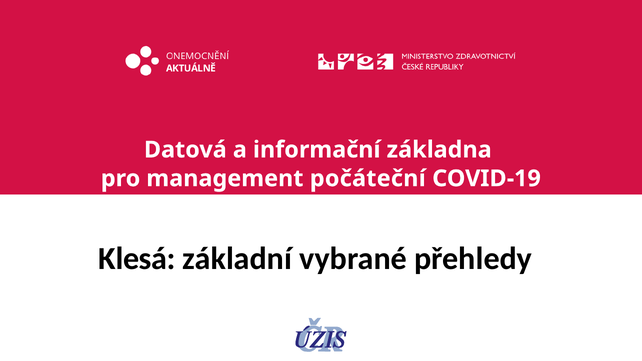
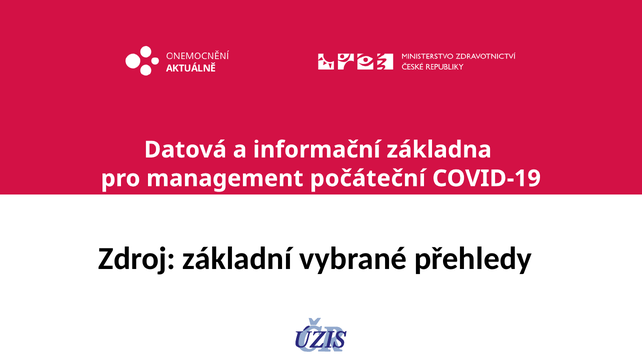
Klesá: Klesá -> Zdroj (137, 259)
